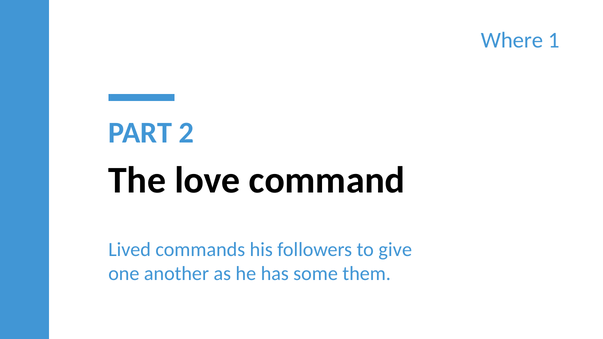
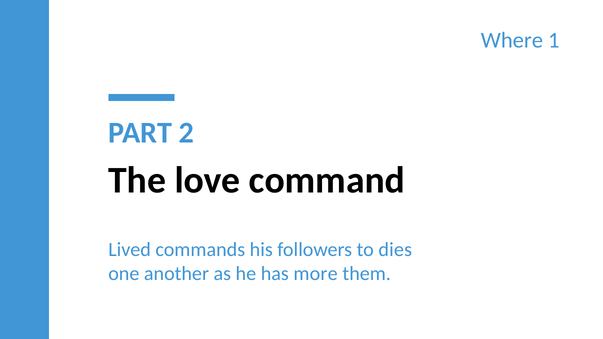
give: give -> dies (395, 250)
some: some -> more (316, 274)
